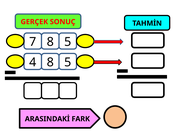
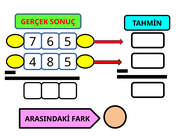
7 8: 8 -> 6 (50, 42)
